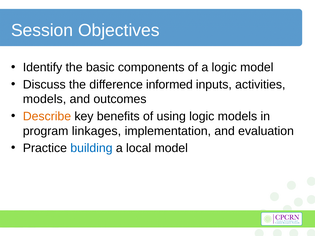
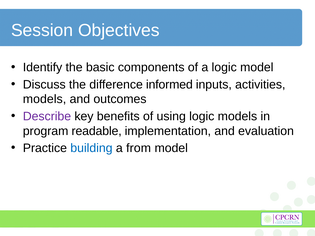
Describe colour: orange -> purple (47, 116)
linkages: linkages -> readable (97, 131)
local: local -> from (139, 148)
